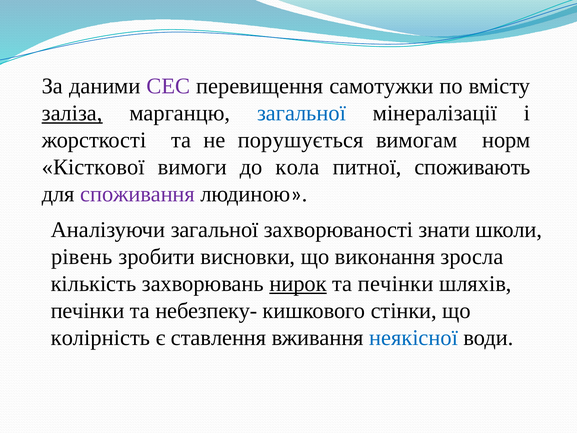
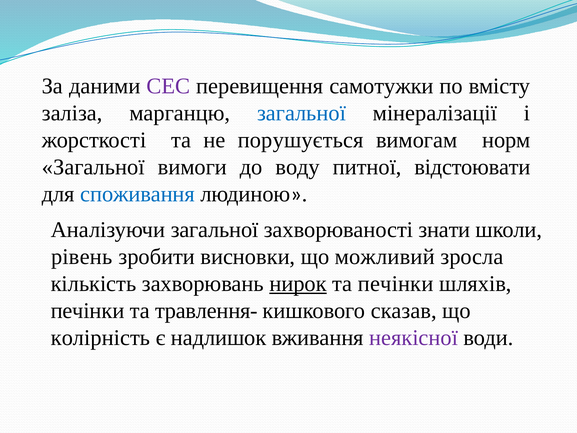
заліза underline: present -> none (72, 113)
Кісткової: Кісткової -> Загальної (93, 167)
кола: кола -> воду (298, 167)
споживають: споживають -> відстоювати (473, 167)
споживання colour: purple -> blue (138, 194)
виконання: виконання -> можливий (385, 257)
небезпеку-: небезпеку- -> травлення- (206, 311)
стінки: стінки -> сказав (404, 311)
ставлення: ставлення -> надлишок (219, 337)
неякісної colour: blue -> purple (414, 337)
